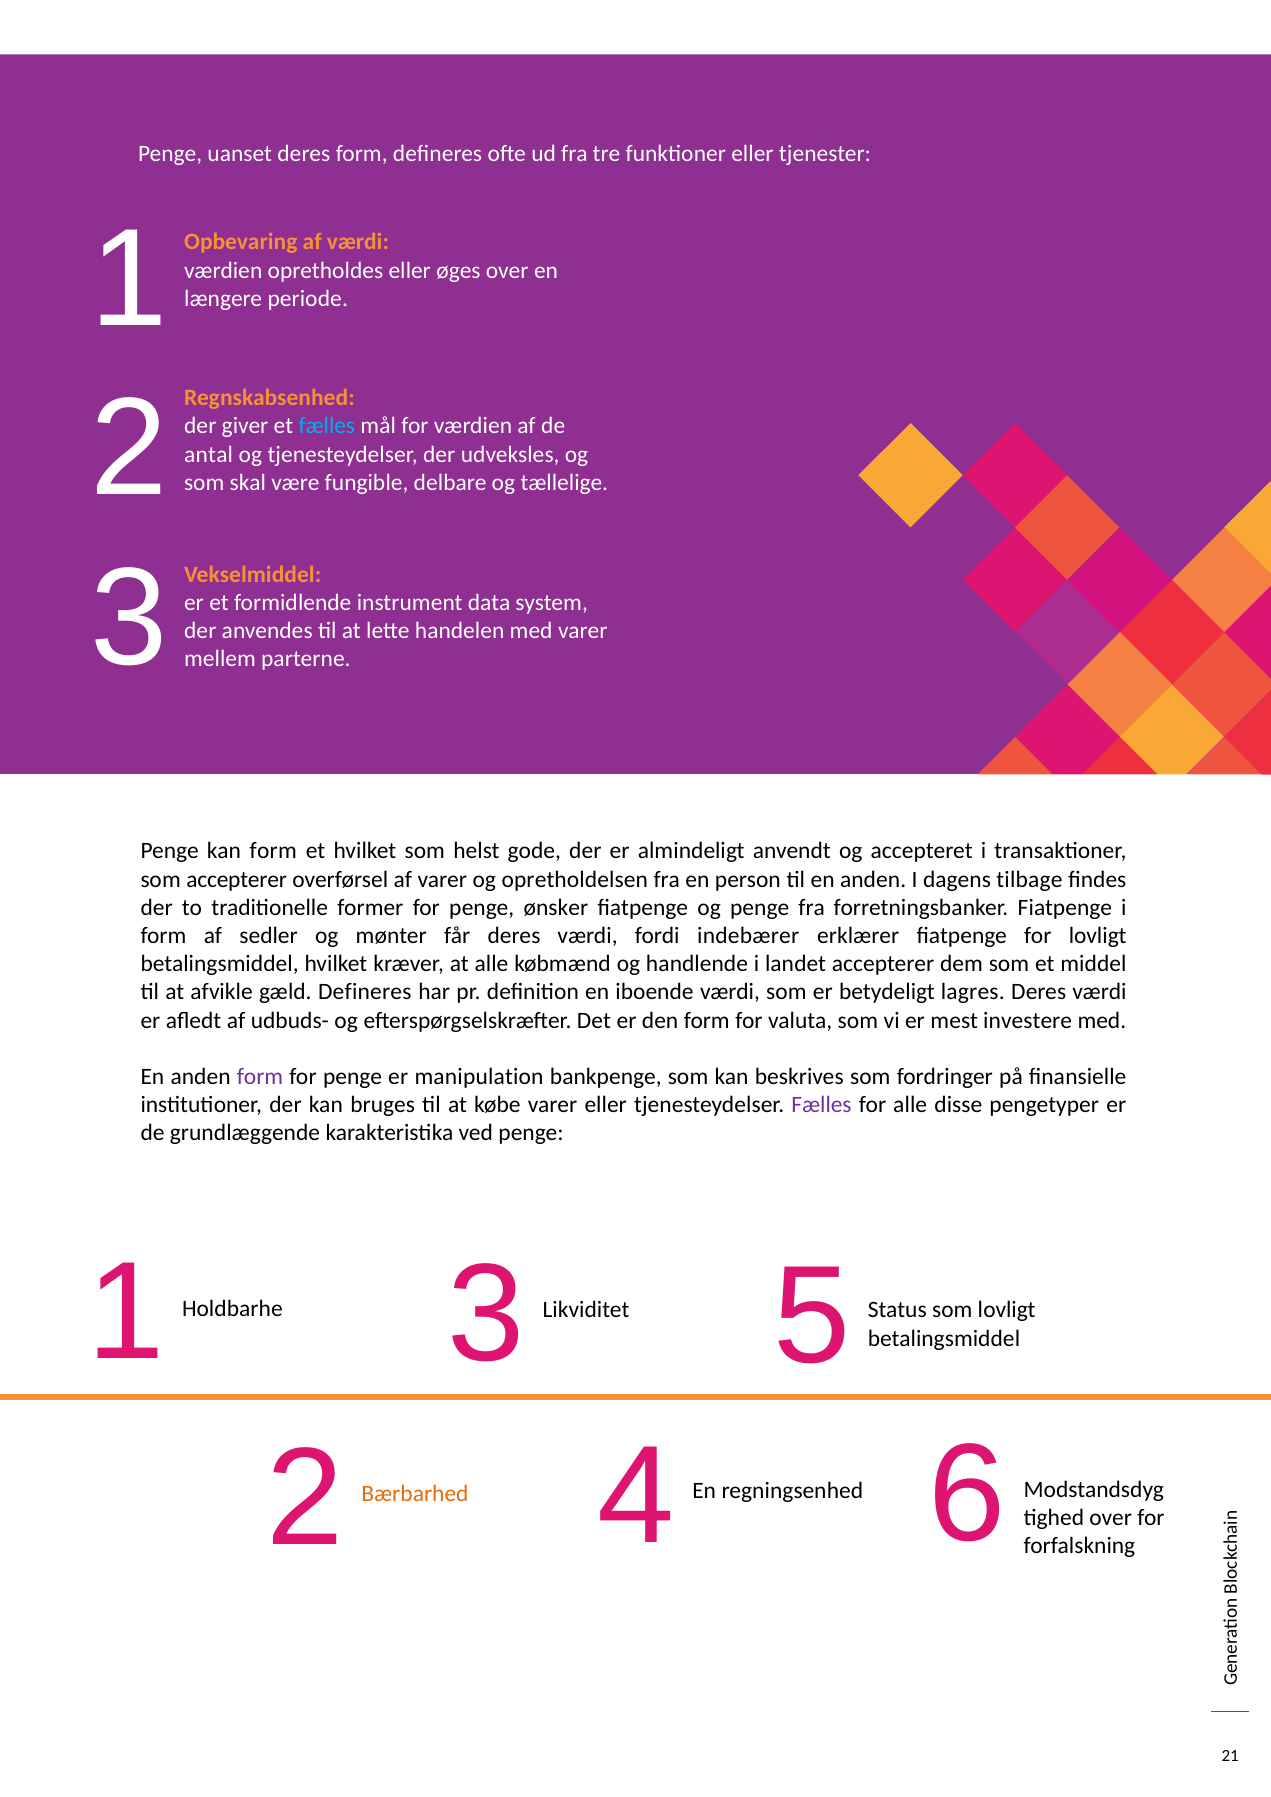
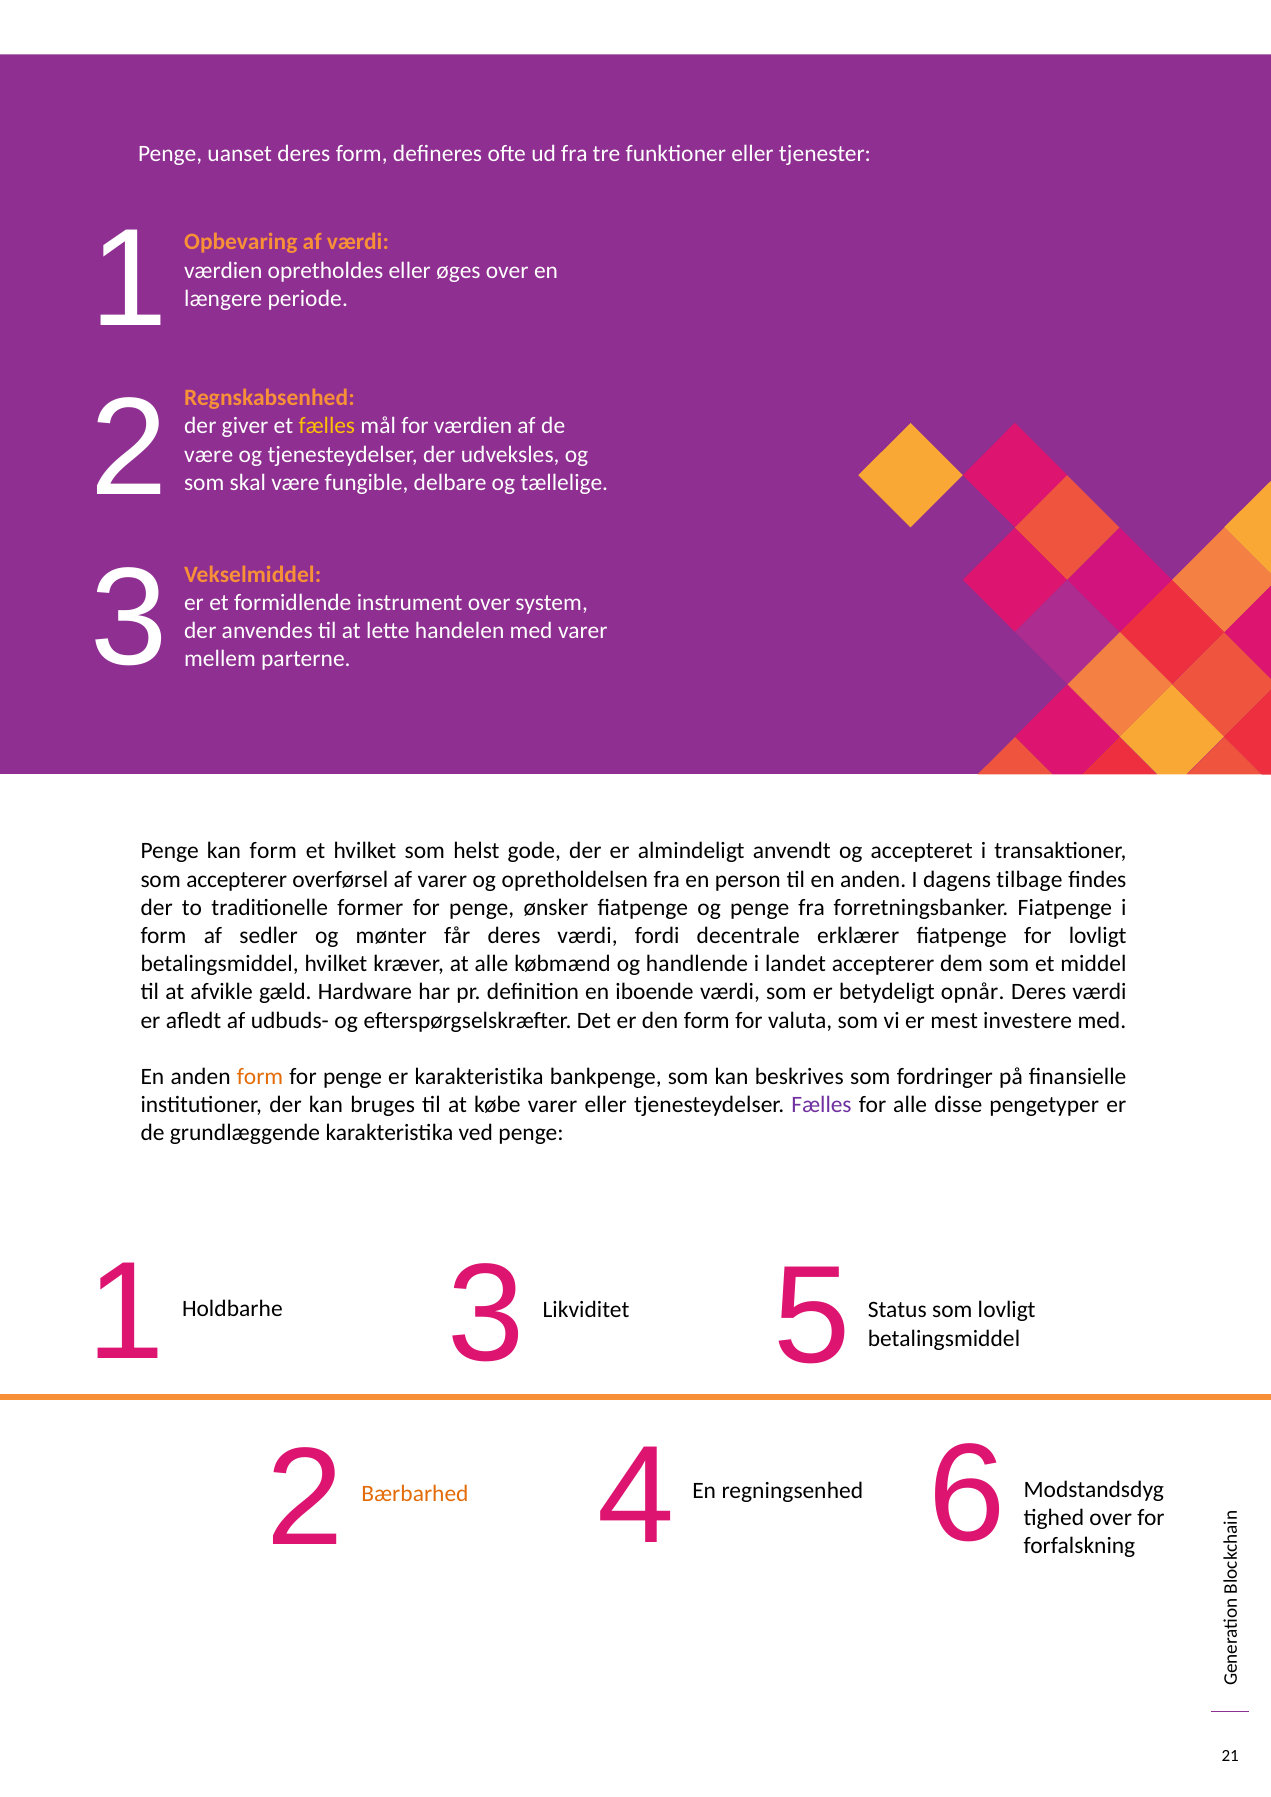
fælles colour: light blue -> yellow (327, 426)
antal: antal -> være (209, 455)
instrument data: data -> over (489, 603)
indebærer: indebærer -> decentrale (748, 936)
gæld Defineres: Defineres -> Hardware (365, 992)
lagres: lagres -> opnår (973, 992)
form colour: purple -> orange (260, 1077)
er manipulation: manipulation -> karakteristika (479, 1077)
